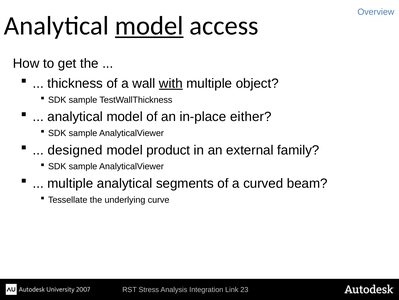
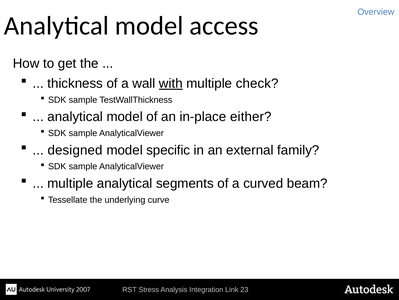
model underline: present -> none (149, 26)
object: object -> check (257, 83)
product: product -> specific (168, 150)
